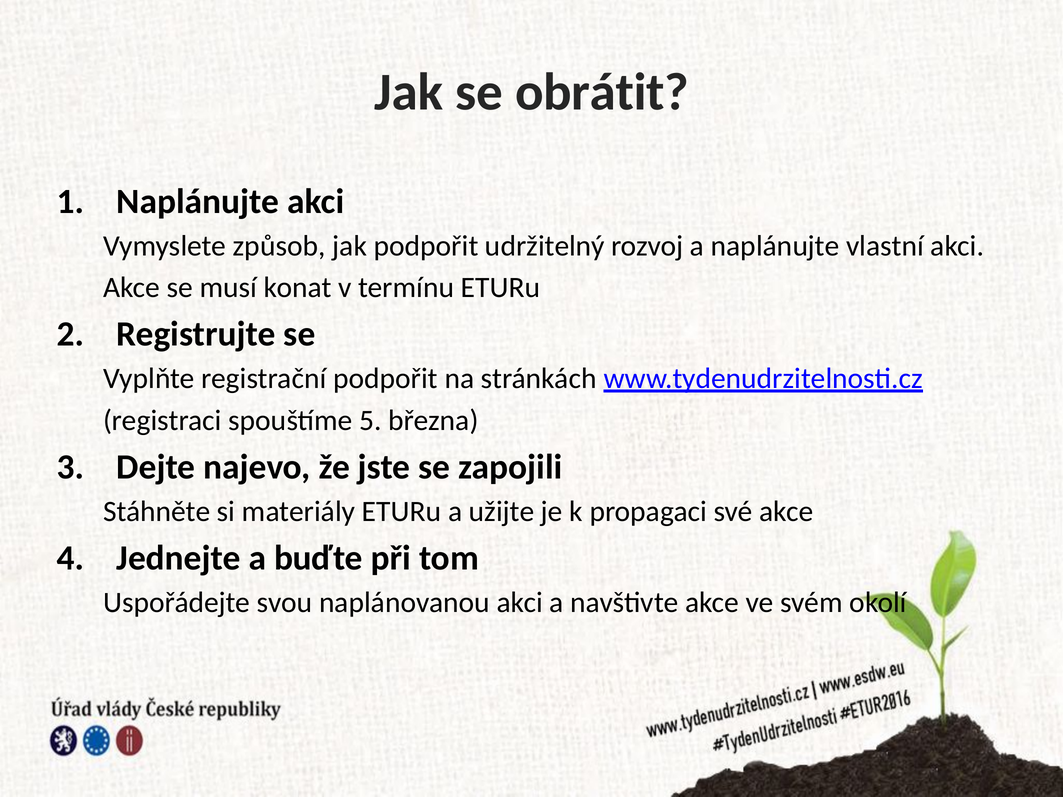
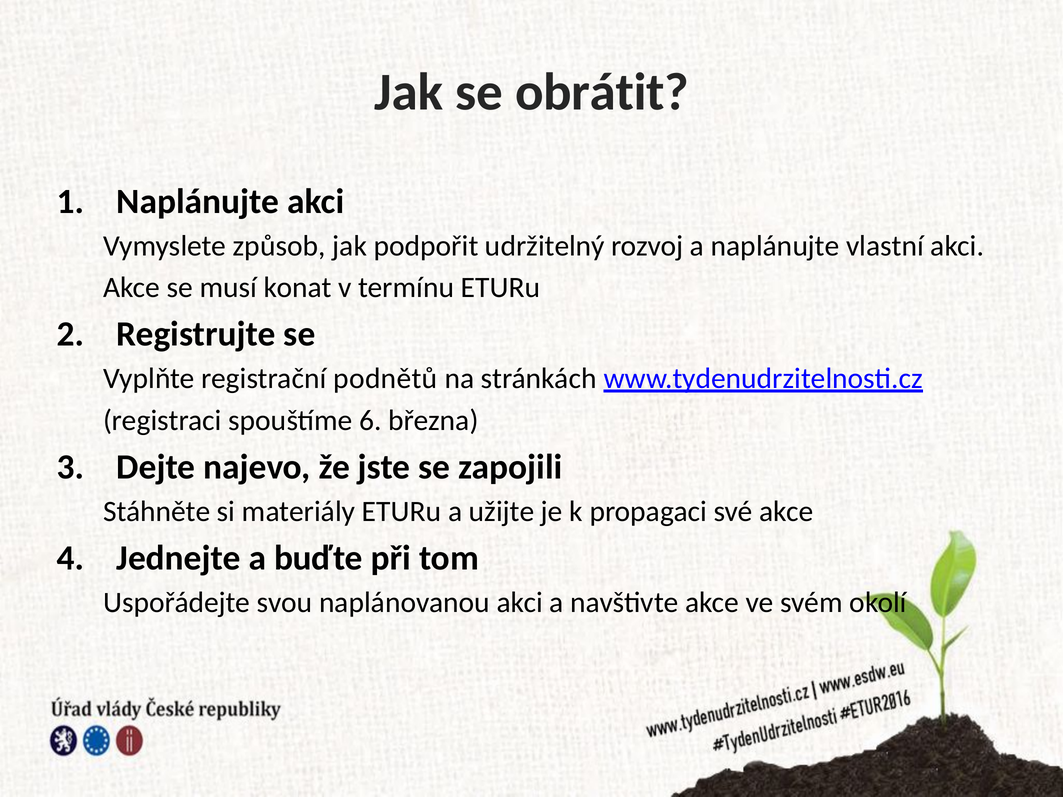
registrační podpořit: podpořit -> podnětů (385, 379)
5: 5 -> 6 (370, 421)
